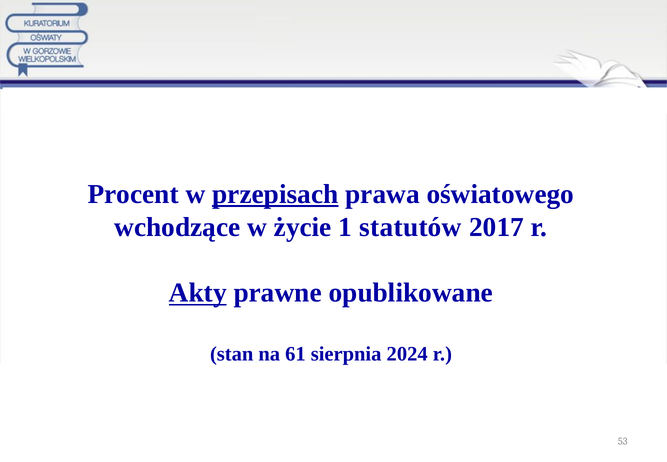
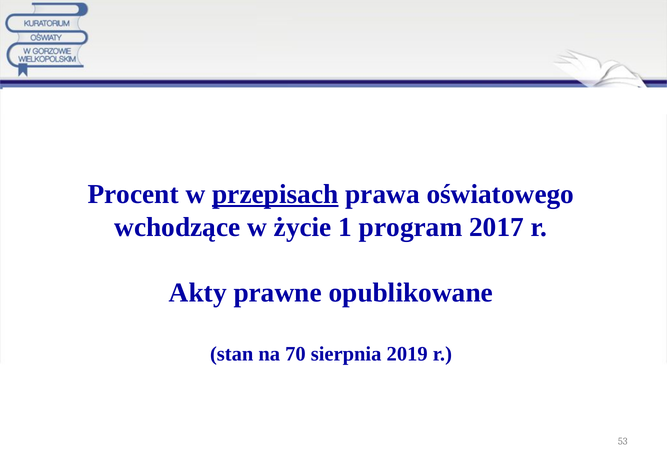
statutów: statutów -> program (411, 227)
Akty underline: present -> none (198, 293)
61: 61 -> 70 (295, 354)
2024: 2024 -> 2019 (407, 354)
